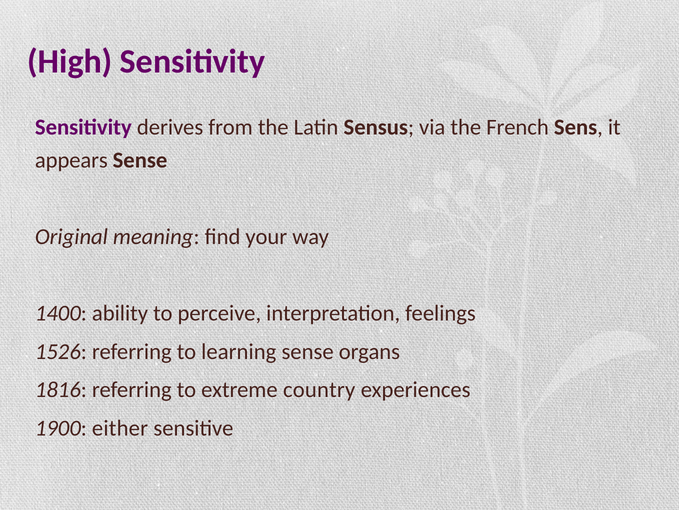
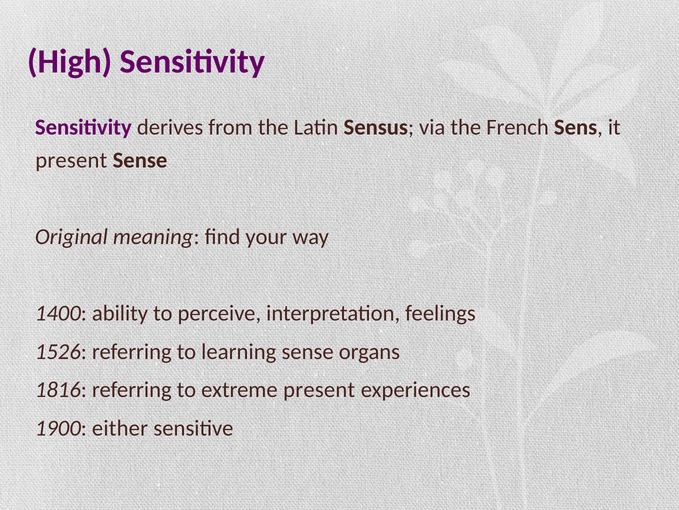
appears: appears -> present (71, 160)
extreme country: country -> present (319, 389)
